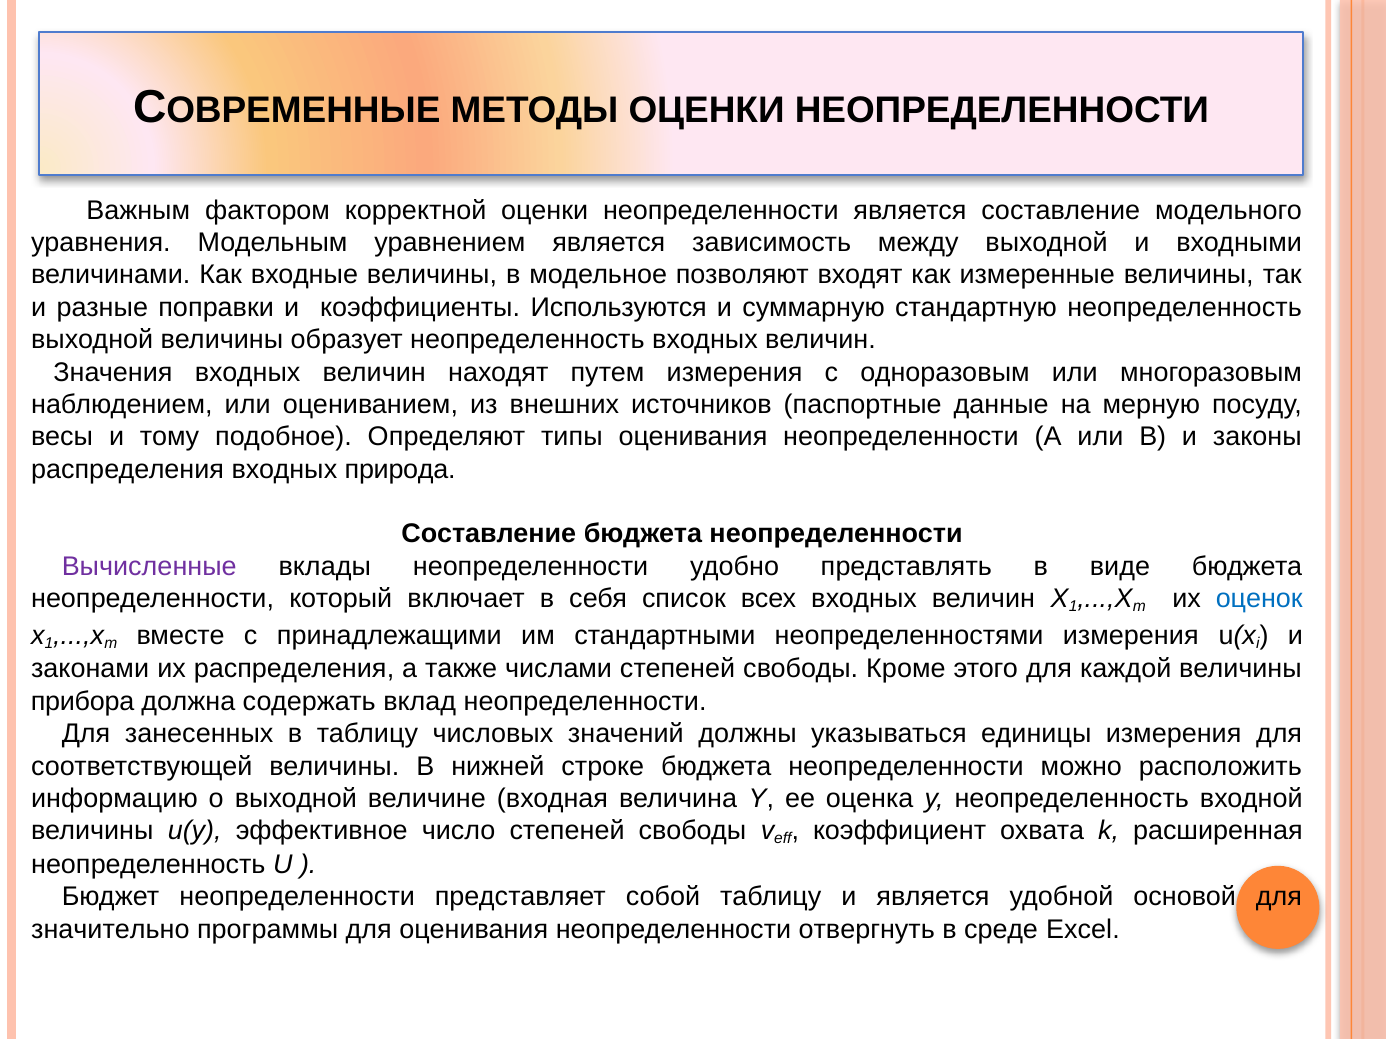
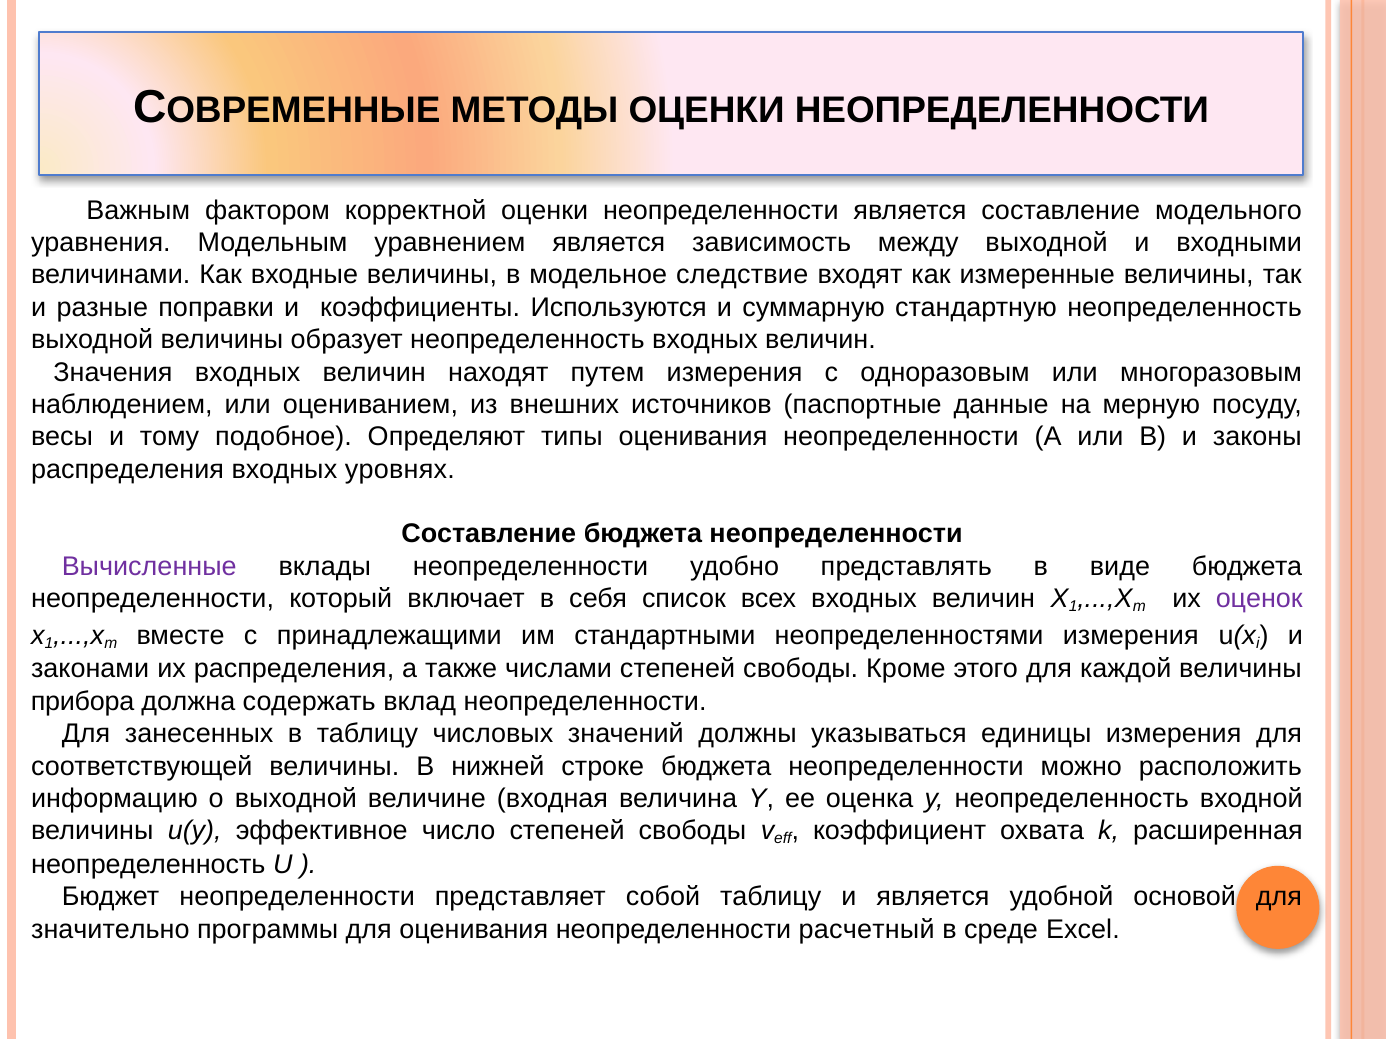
позволяют: позволяют -> следствие (742, 275)
природа: природа -> уровнях (400, 469)
оценок colour: blue -> purple (1259, 599)
отвергнуть: отвергнуть -> расчетный (867, 930)
